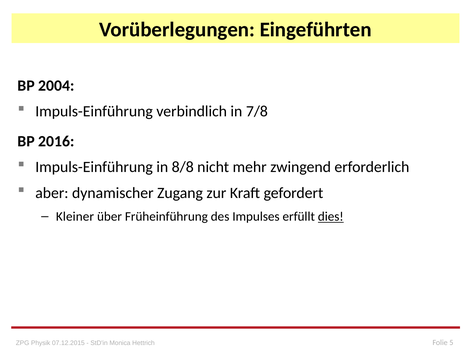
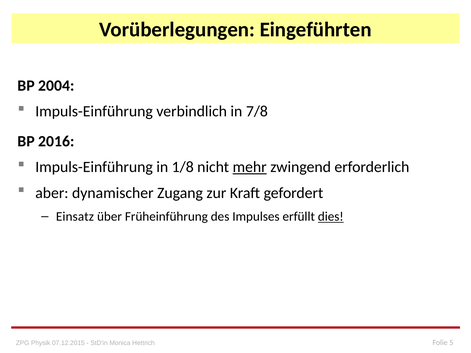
8/8: 8/8 -> 1/8 (183, 167)
mehr underline: none -> present (250, 167)
Kleiner: Kleiner -> Einsatz (75, 217)
